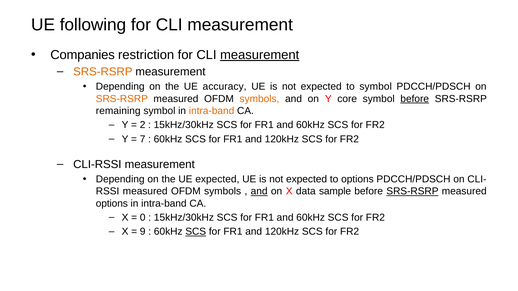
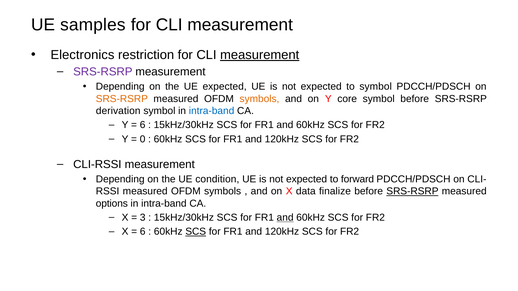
following: following -> samples (93, 25)
Companies: Companies -> Electronics (82, 55)
SRS-RSRP colour: orange -> purple (103, 72)
UE accuracy: accuracy -> expected (225, 87)
before underline: present -> none (415, 99)
remaining: remaining -> derivation (118, 111)
intra-band colour: orange -> blue (212, 111)
2: 2 -> 6 (143, 125)
7: 7 -> 0 (143, 139)
UE expected: expected -> condition (217, 179)
to options: options -> forward (357, 179)
and underline: present -> none (259, 192)
sample: sample -> finalize (335, 192)
0: 0 -> 3 (143, 218)
and underline: none -> present (285, 218)
9: 9 -> 6 (143, 232)
